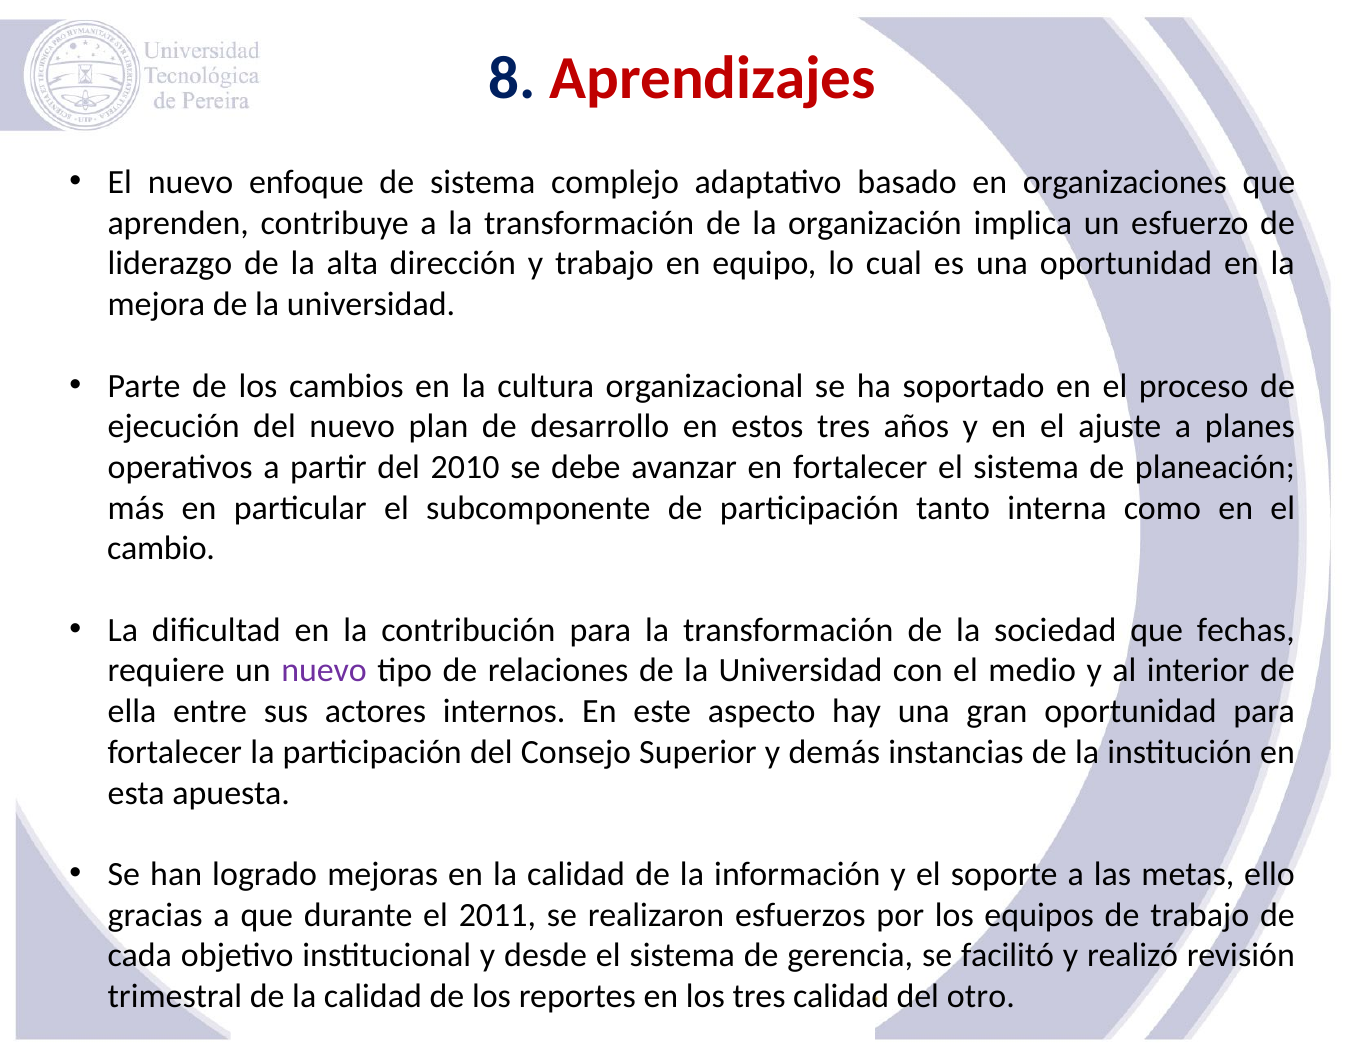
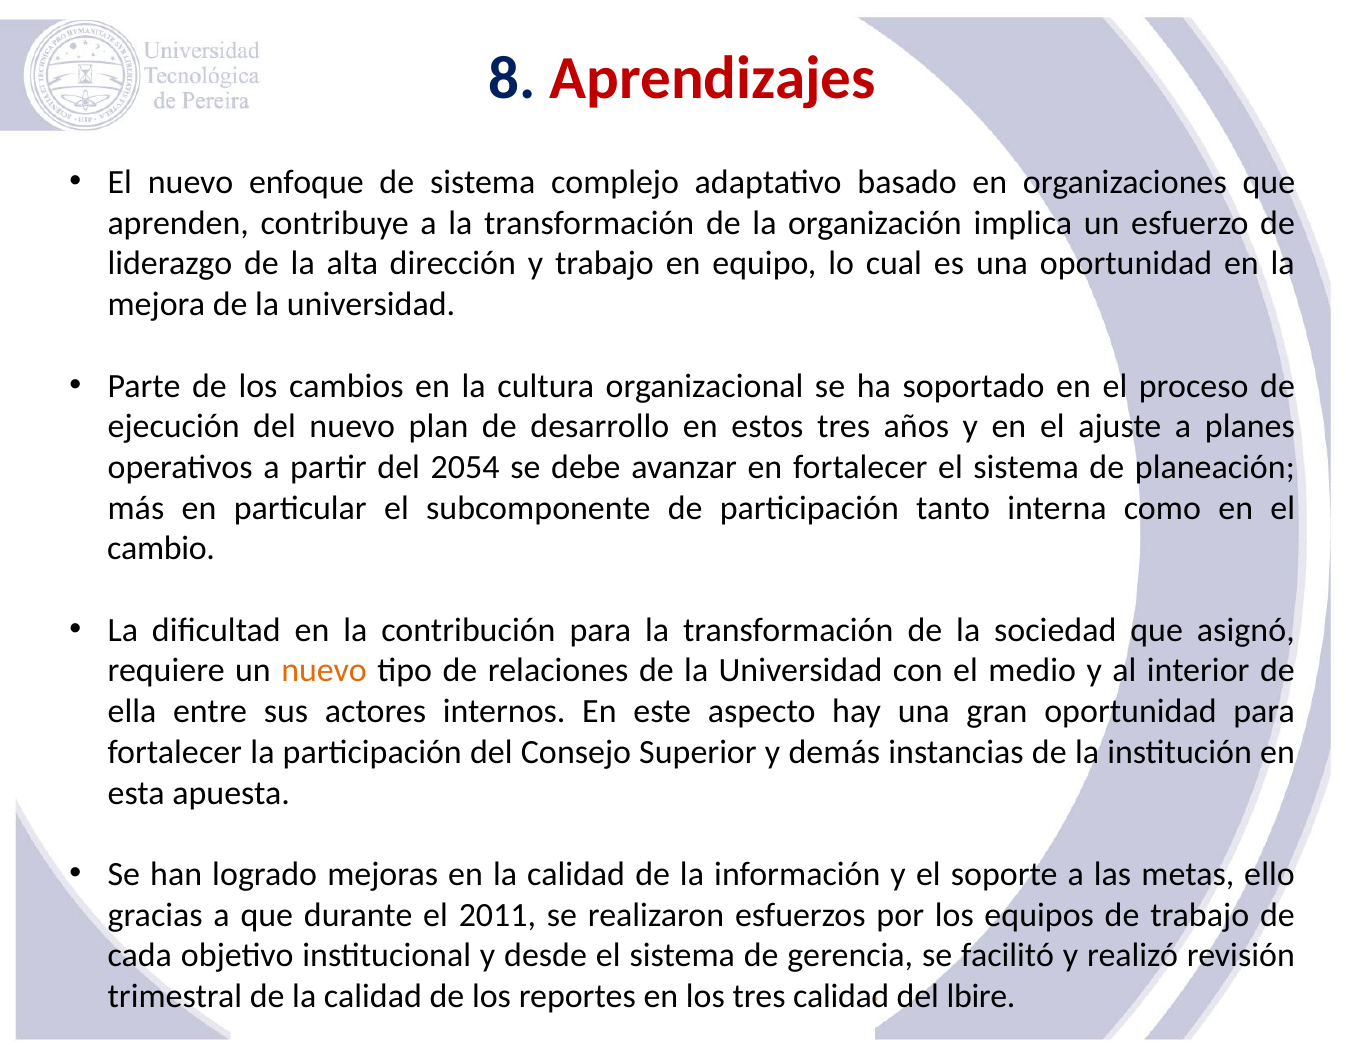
2010: 2010 -> 2054 (465, 468)
fechas: fechas -> asignó (1246, 630)
nuevo colour: purple -> orange (324, 671)
otro: otro -> lbire (981, 997)
